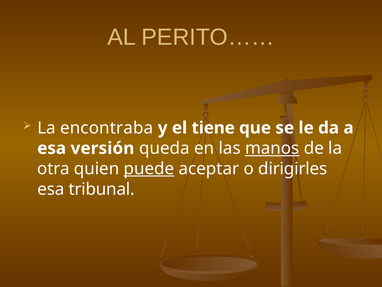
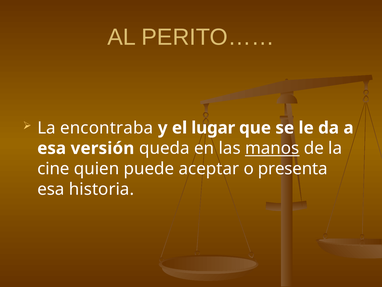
tiene: tiene -> lugar (213, 128)
otra: otra -> cine (53, 168)
puede underline: present -> none (149, 168)
dirigirles: dirigirles -> presenta (293, 168)
tribunal: tribunal -> historia (101, 189)
